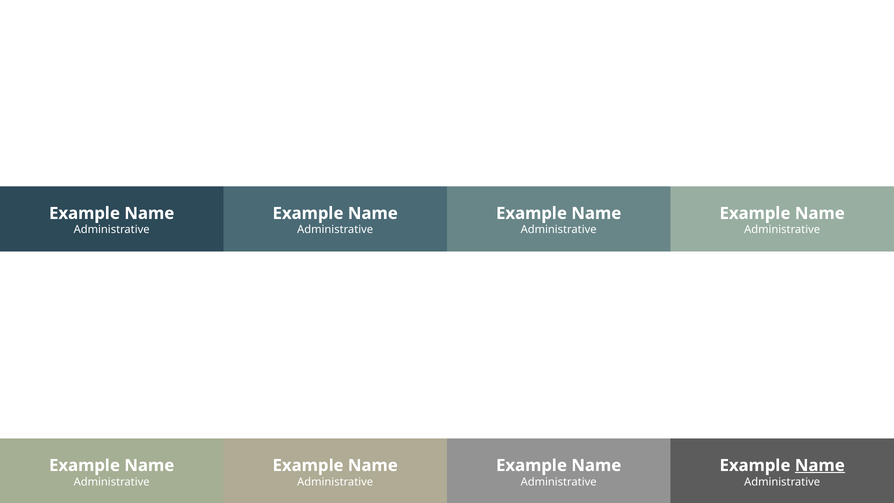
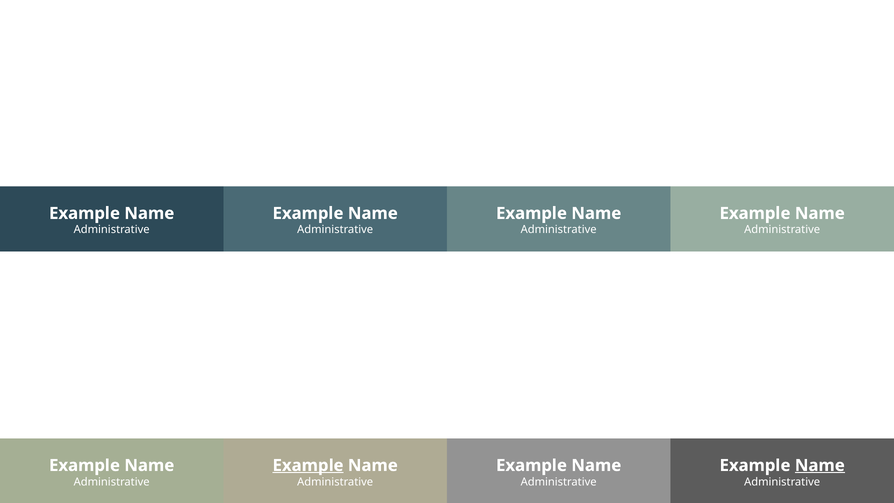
Example underline: none -> present (308, 465)
